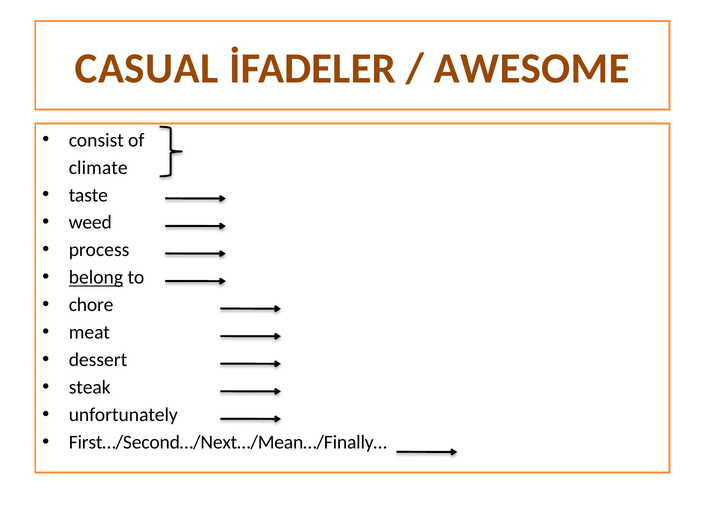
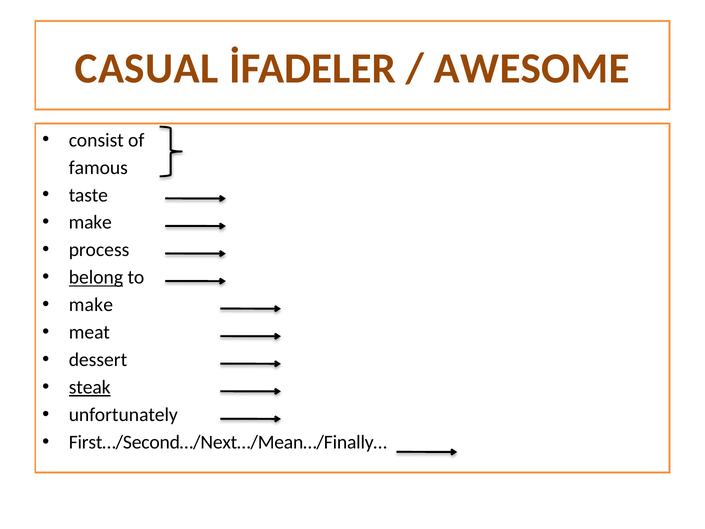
climate: climate -> famous (98, 168)
weed: weed -> make (90, 222)
chore: chore -> make (91, 305)
steak underline: none -> present (90, 387)
